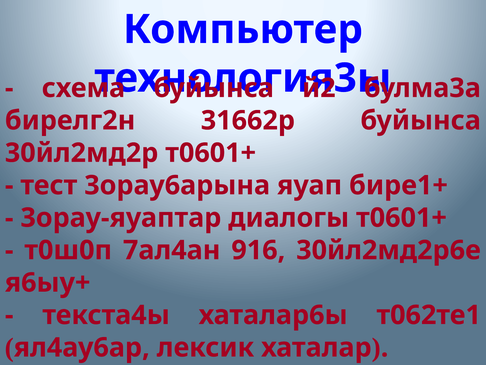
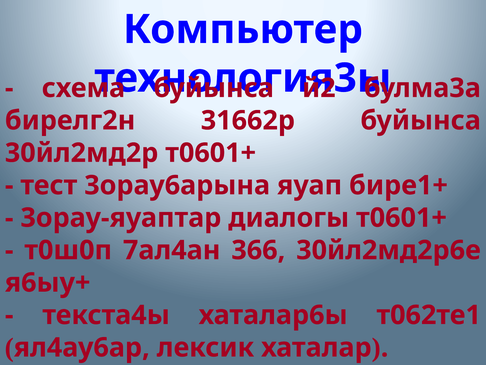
916: 916 -> 366 (258, 250)
